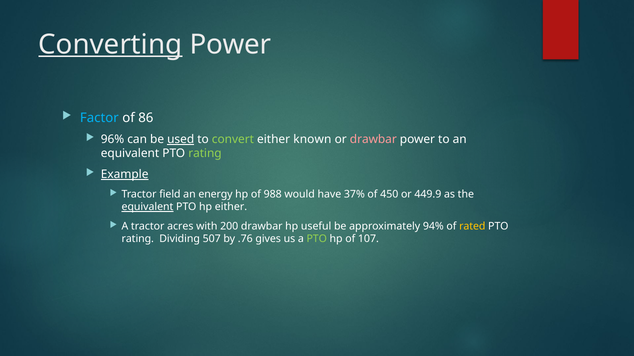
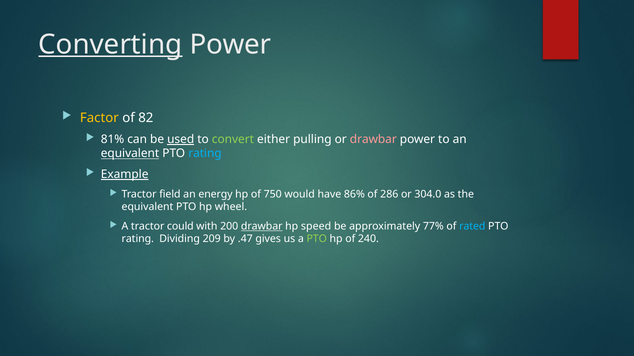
Factor colour: light blue -> yellow (99, 118)
86: 86 -> 82 (146, 118)
96%: 96% -> 81% (112, 140)
known: known -> pulling (312, 140)
equivalent underline: none -> present (130, 154)
rating colour: light green -> light blue (205, 154)
988: 988 -> 750 (273, 195)
37%: 37% -> 86% (354, 195)
450: 450 -> 286 (389, 195)
449.9: 449.9 -> 304.0 (428, 195)
equivalent underline: present -> none (148, 207)
hp either: either -> wheel (231, 207)
acres: acres -> could (180, 227)
drawbar underline: none -> present (262, 227)
useful: useful -> speed (316, 227)
94%: 94% -> 77% (433, 227)
rated colour: yellow -> light blue (472, 227)
507: 507 -> 209 (212, 239)
.76: .76 -> .47 (245, 239)
107: 107 -> 240 (368, 239)
